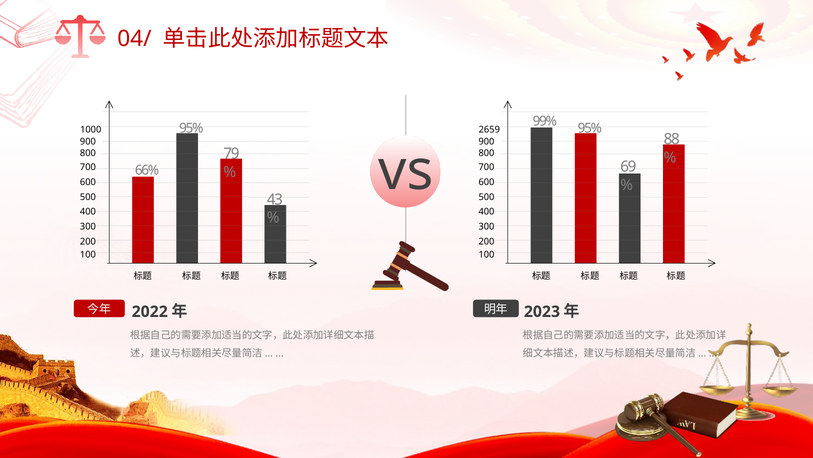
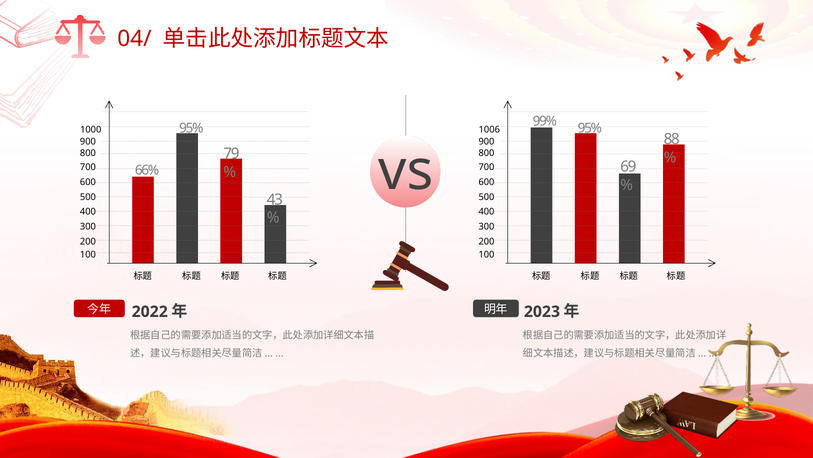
2659: 2659 -> 1006 (489, 130)
